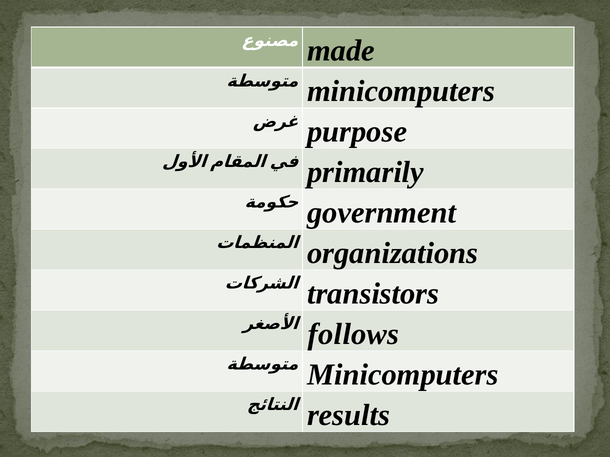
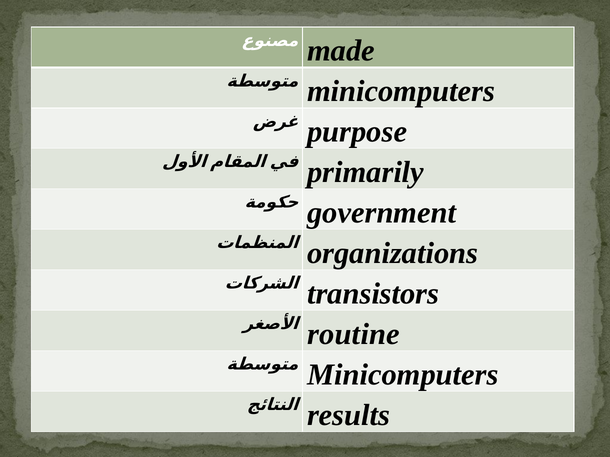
follows: follows -> routine (354, 334)
